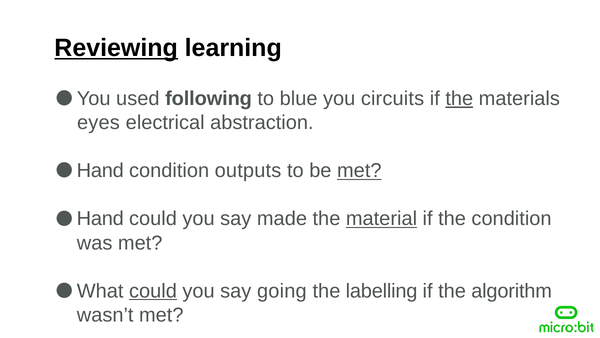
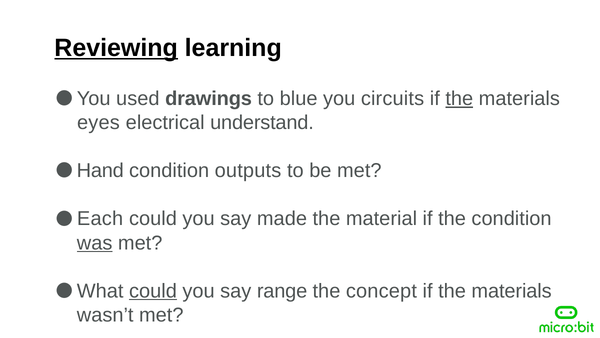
following: following -> drawings (209, 99)
abstraction: abstraction -> understand (262, 123)
met underline: present -> none (359, 171)
Hand: Hand -> Each (100, 219)
material underline: present -> none (381, 219)
was underline: none -> present (95, 243)
going: going -> range (282, 291)
labelling: labelling -> concept (381, 291)
algorithm: algorithm -> materials (512, 291)
